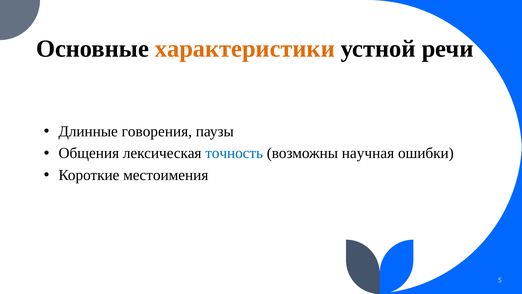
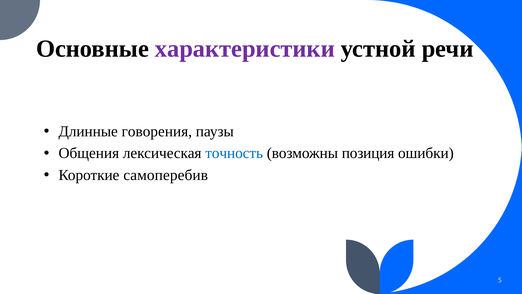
характеристики colour: orange -> purple (245, 49)
научная: научная -> позиция (368, 153)
местоимения: местоимения -> самоперебив (166, 175)
